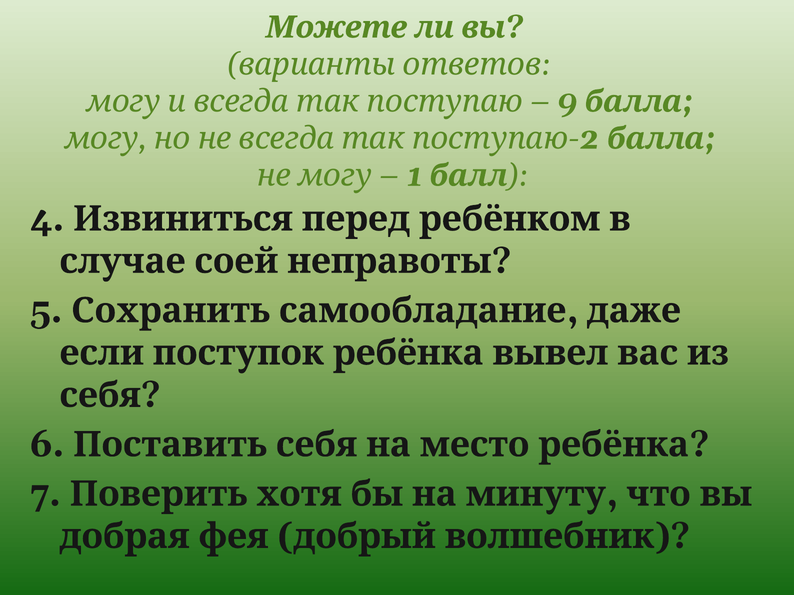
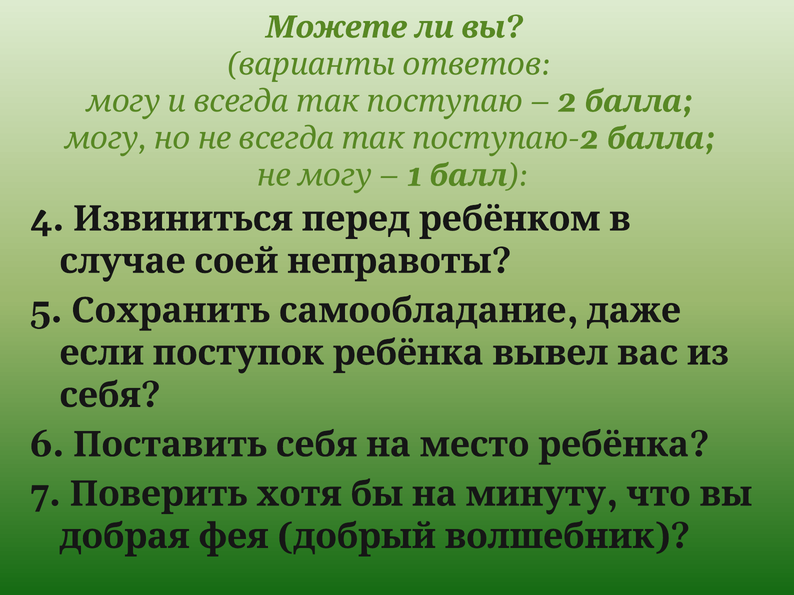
9: 9 -> 2 (567, 102)
